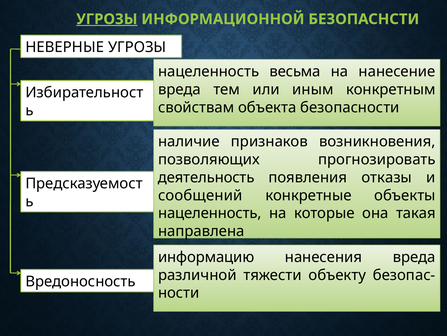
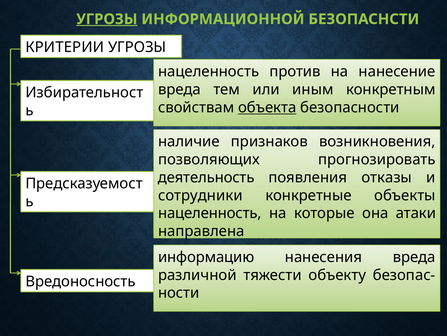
НЕВЕРНЫЕ: НЕВЕРНЫЕ -> КРИТЕРИИ (65, 47)
весьма: весьма -> против (295, 72)
объекта underline: none -> present (267, 107)
сообщений: сообщений -> сотрудники (200, 195)
такая: такая -> атаки (416, 213)
